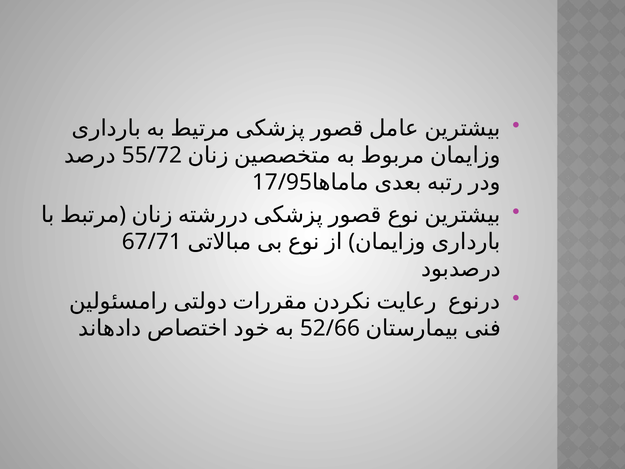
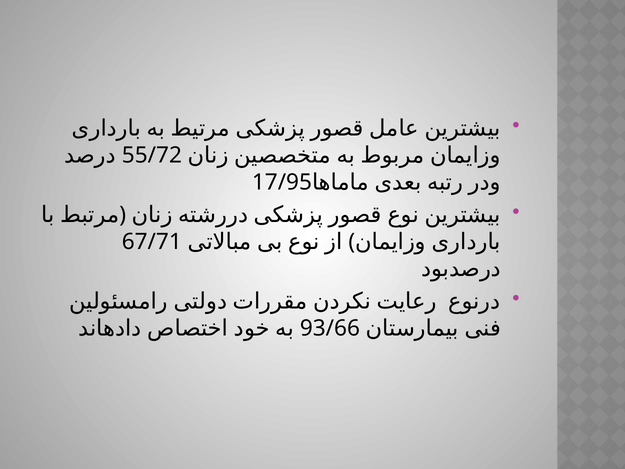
52/66: 52/66 -> 93/66 (330, 328)
